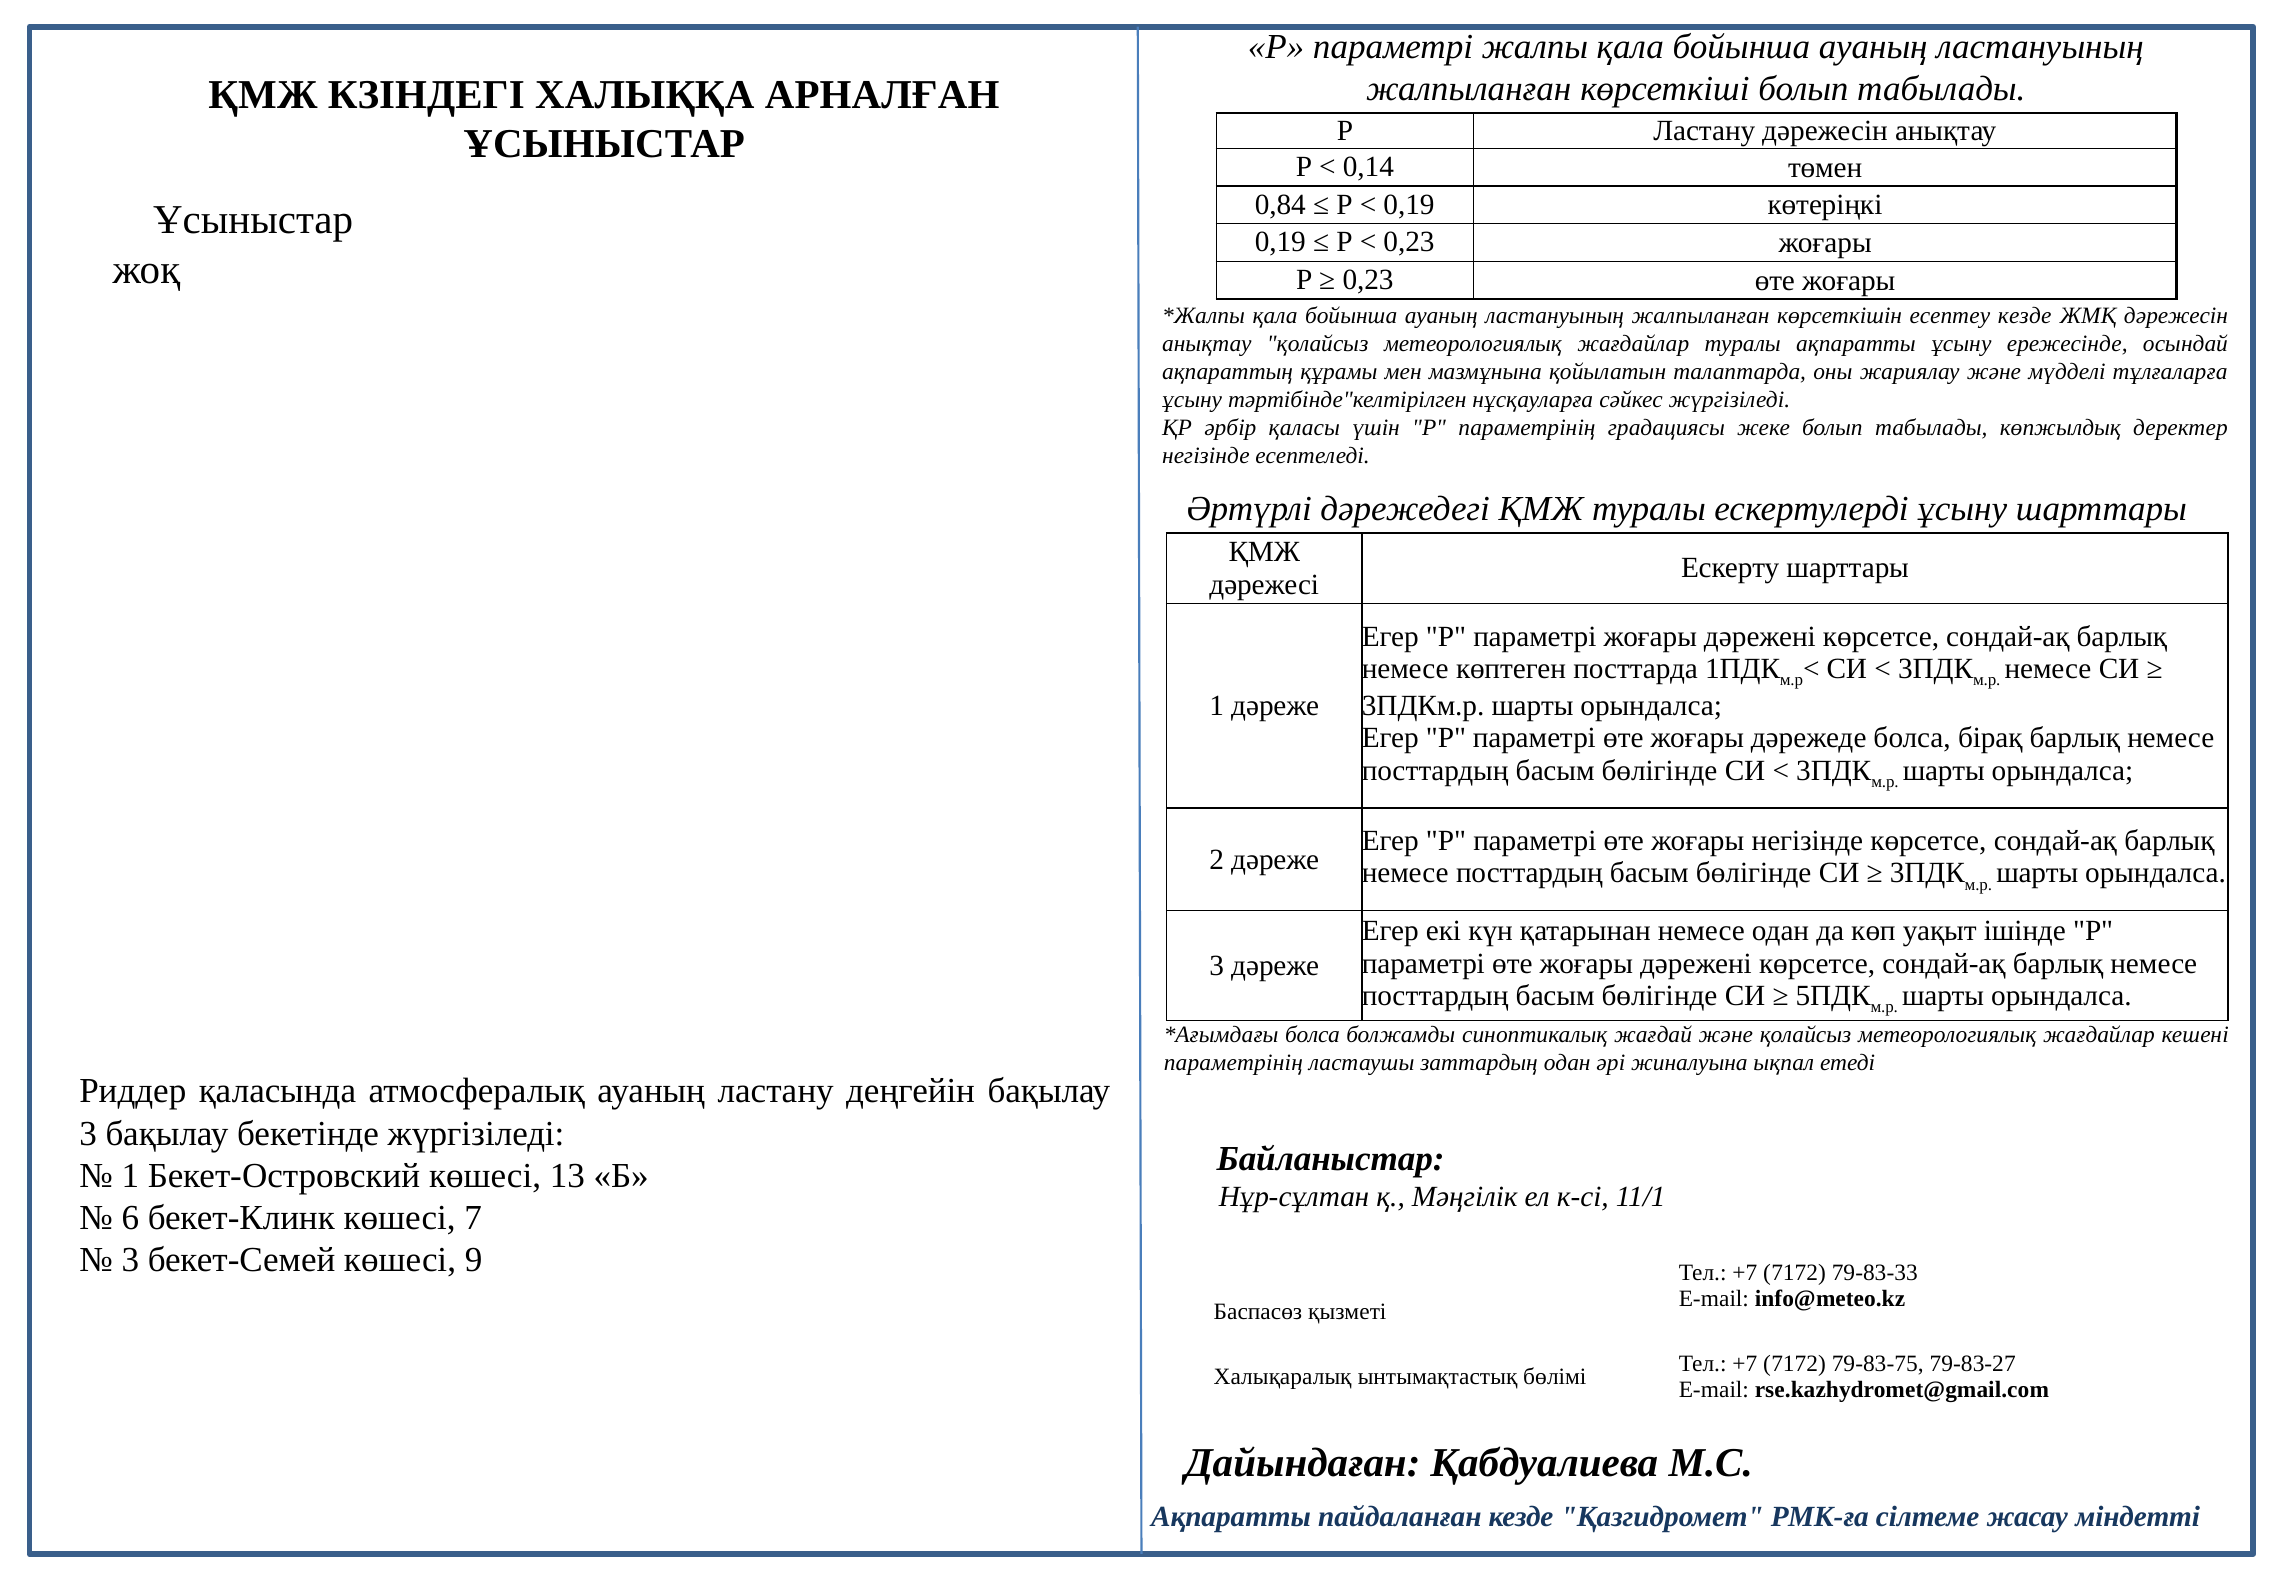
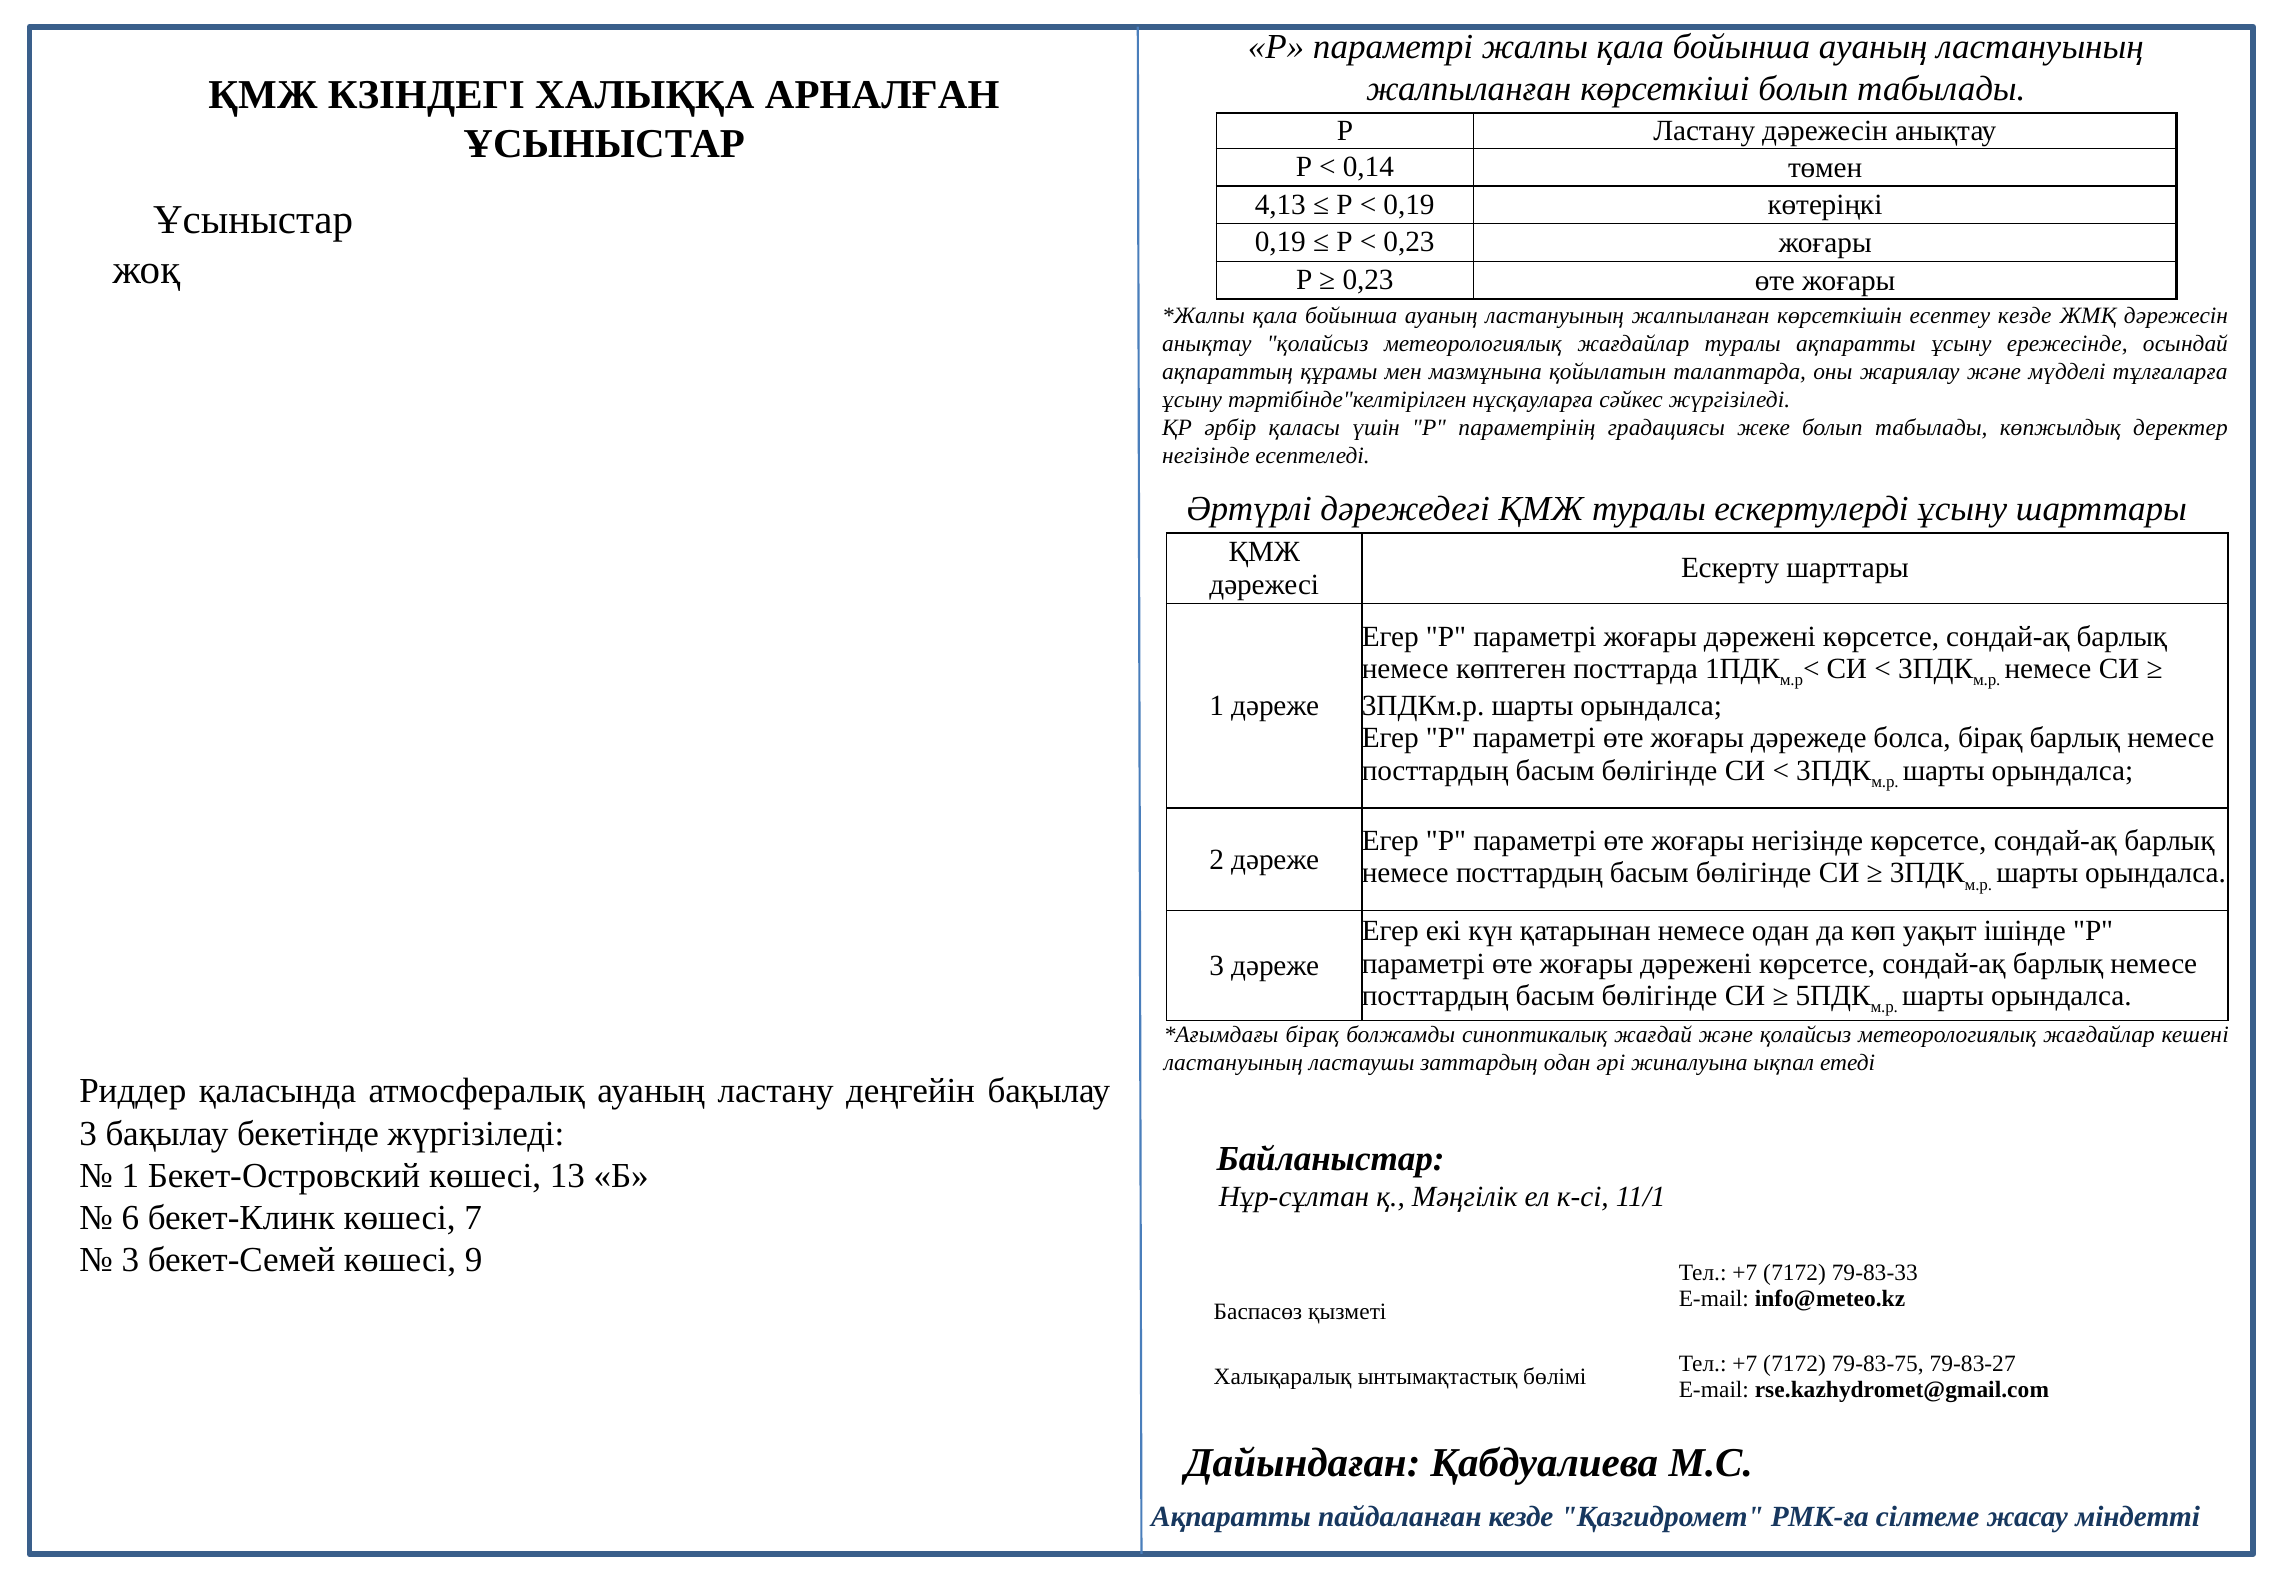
0,84: 0,84 -> 4,13 (1280, 205)
болса: болса -> бірақ (1312, 1034)
параметрінің: параметрінің -> ластануының (1233, 1062)
